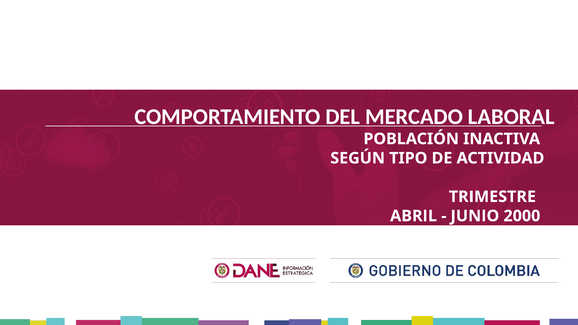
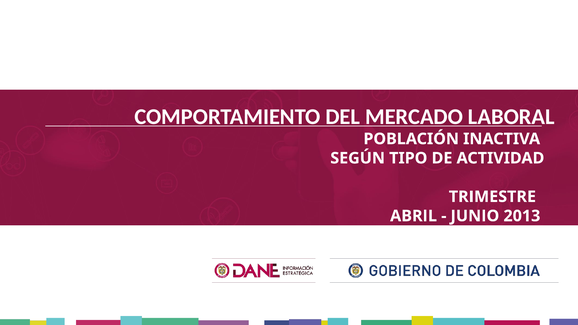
2000: 2000 -> 2013 (522, 216)
